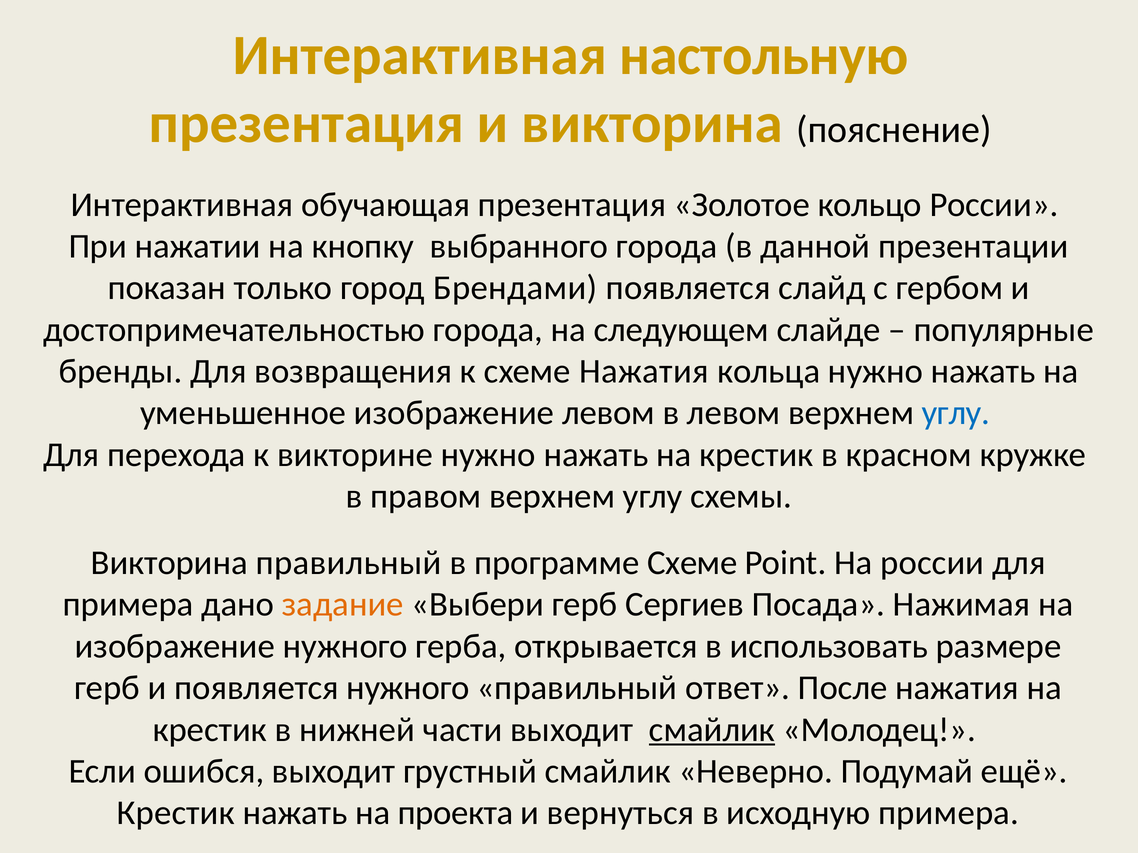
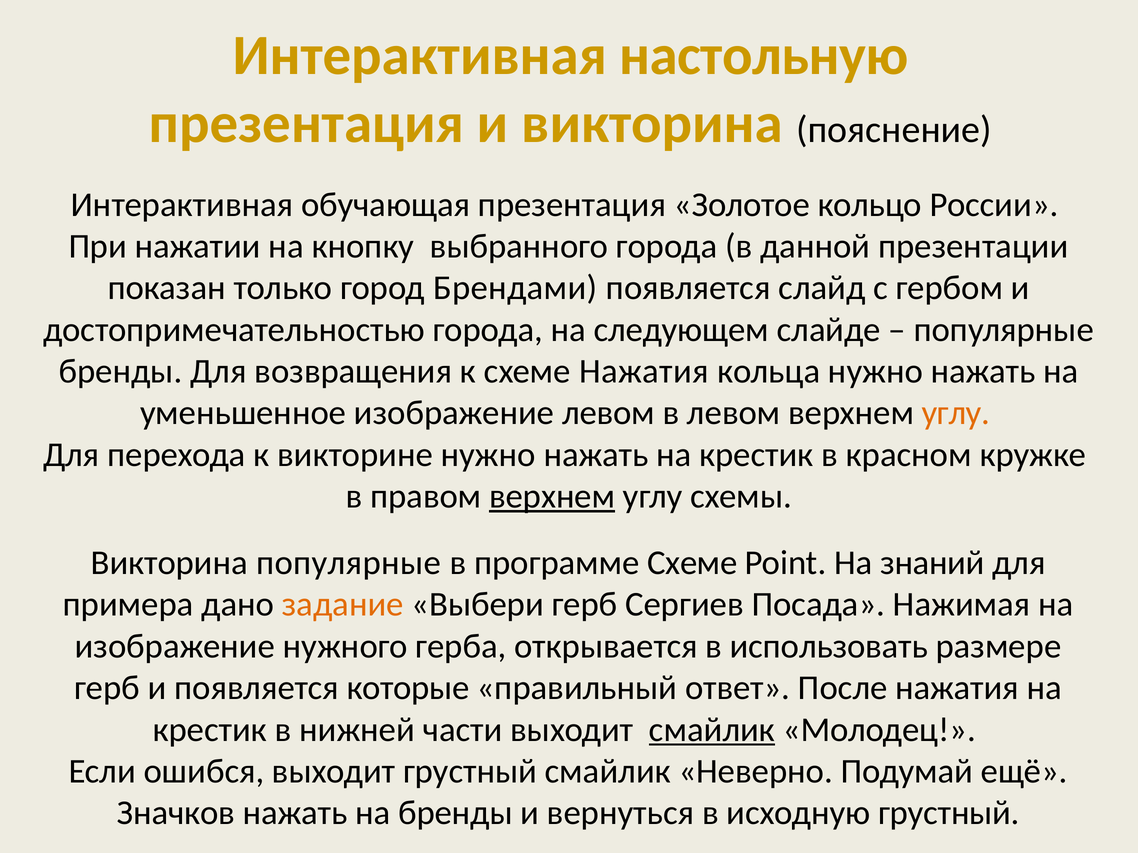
углу colour: blue -> orange (956, 413)
верхнем underline: none -> present (552, 497)
Викторина правильный: правильный -> популярные (349, 563)
На россии: россии -> знаний (932, 563)
появляется нужного: нужного -> которые (408, 688)
Крестик: Крестик -> Значков (176, 813)
на проекта: проекта -> бренды (455, 813)
исходную примера: примера -> грустный (949, 813)
